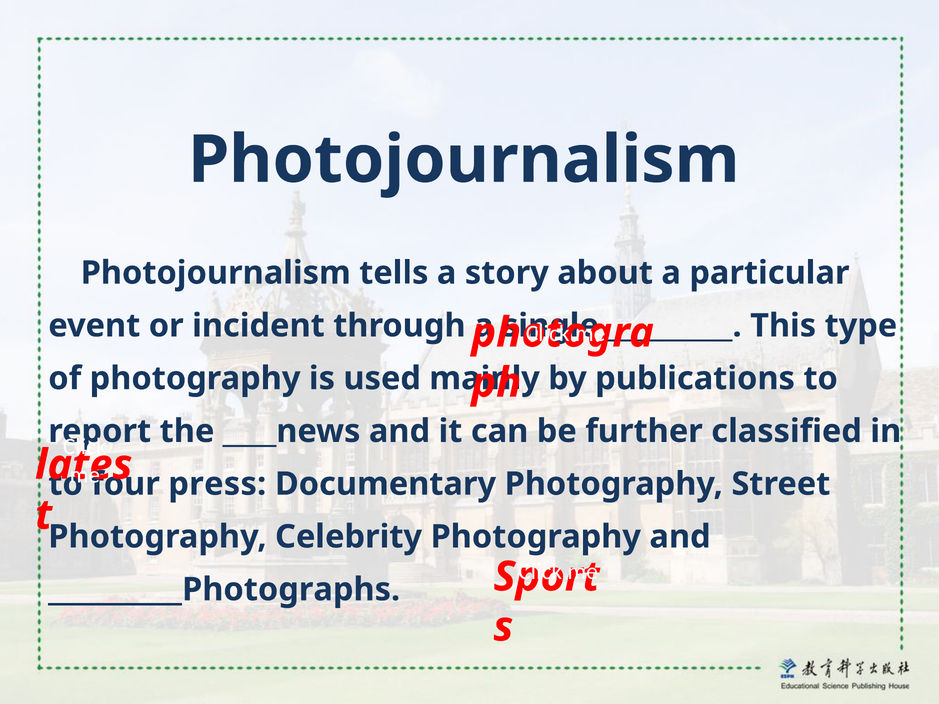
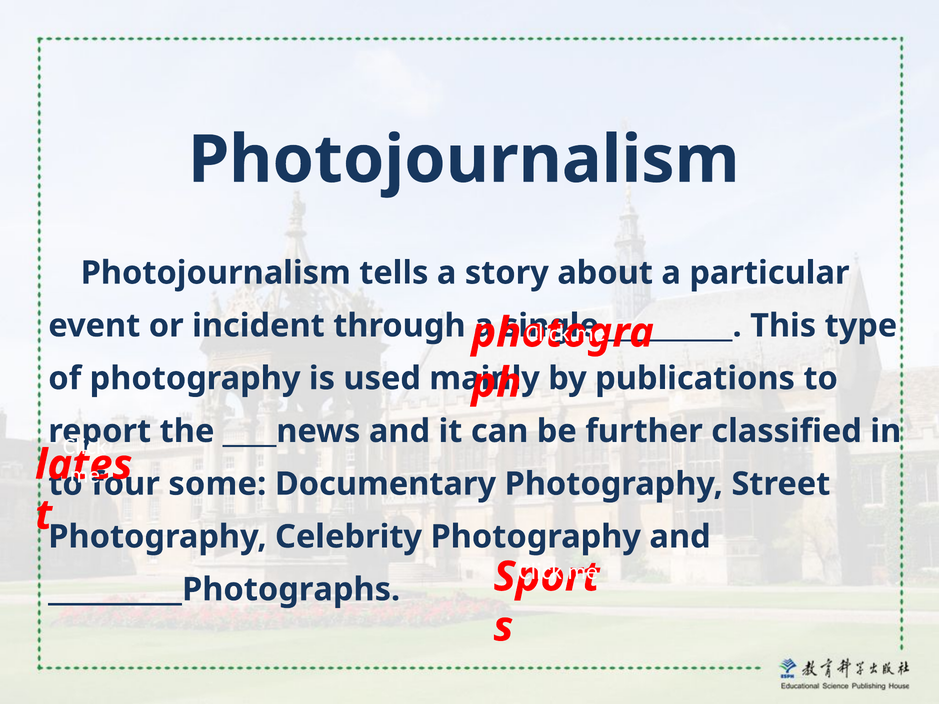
press: press -> some (217, 484)
